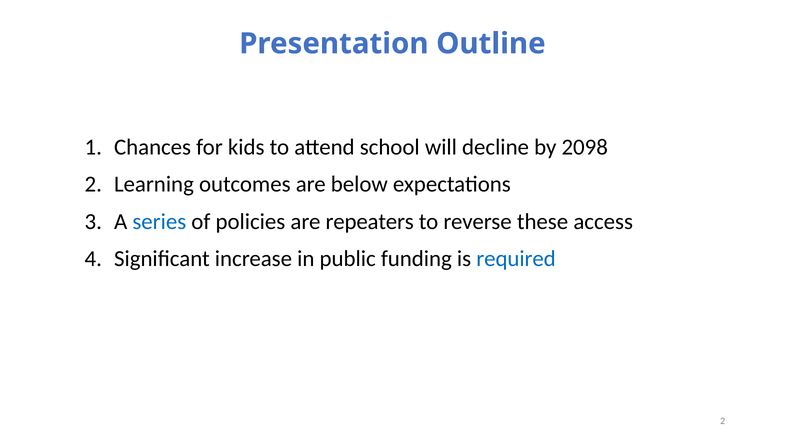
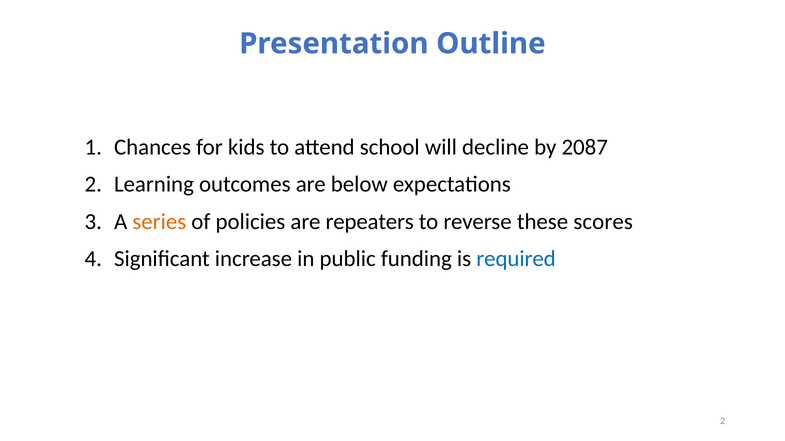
2098: 2098 -> 2087 (585, 147)
series colour: blue -> orange (159, 222)
access: access -> scores (603, 222)
